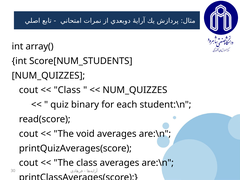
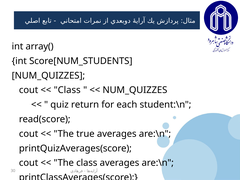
binary: binary -> return (85, 105)
void: void -> true (85, 134)
